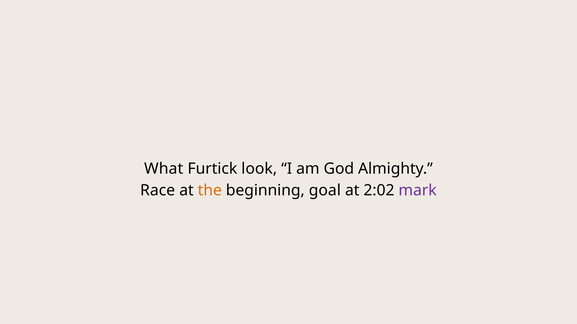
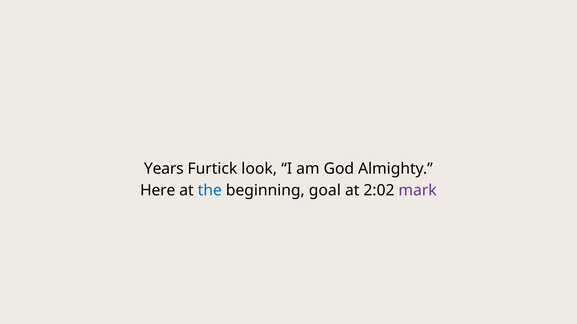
What: What -> Years (164, 169)
Race: Race -> Here (158, 191)
the colour: orange -> blue (210, 191)
